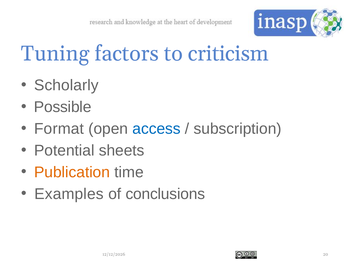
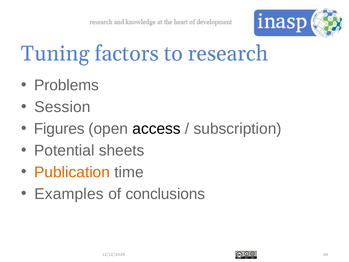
criticism: criticism -> research (228, 54)
Scholarly: Scholarly -> Problems (67, 85)
Possible: Possible -> Session (62, 107)
Format: Format -> Figures (59, 129)
access colour: blue -> black (157, 129)
